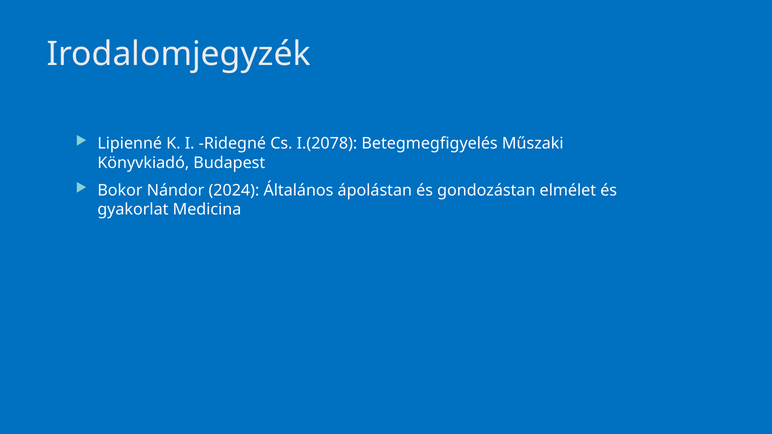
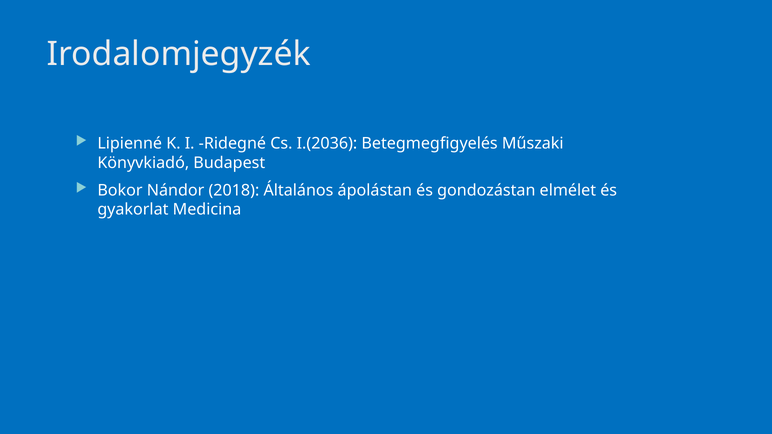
I.(2078: I.(2078 -> I.(2036 (327, 144)
2024: 2024 -> 2018 (234, 190)
